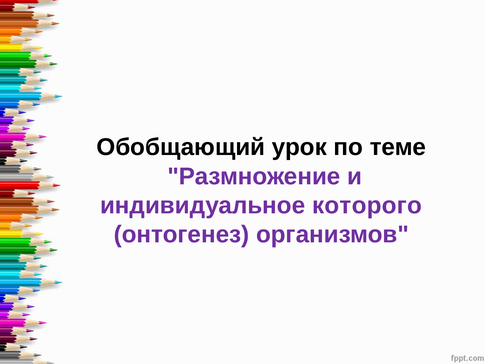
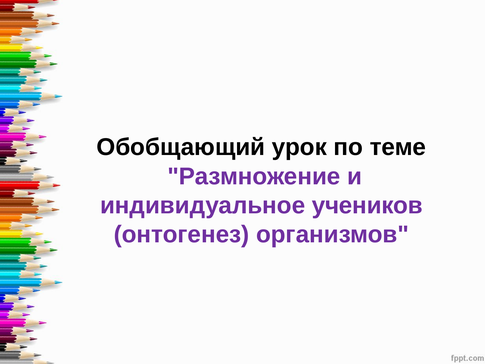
которого: которого -> учеников (367, 205)
